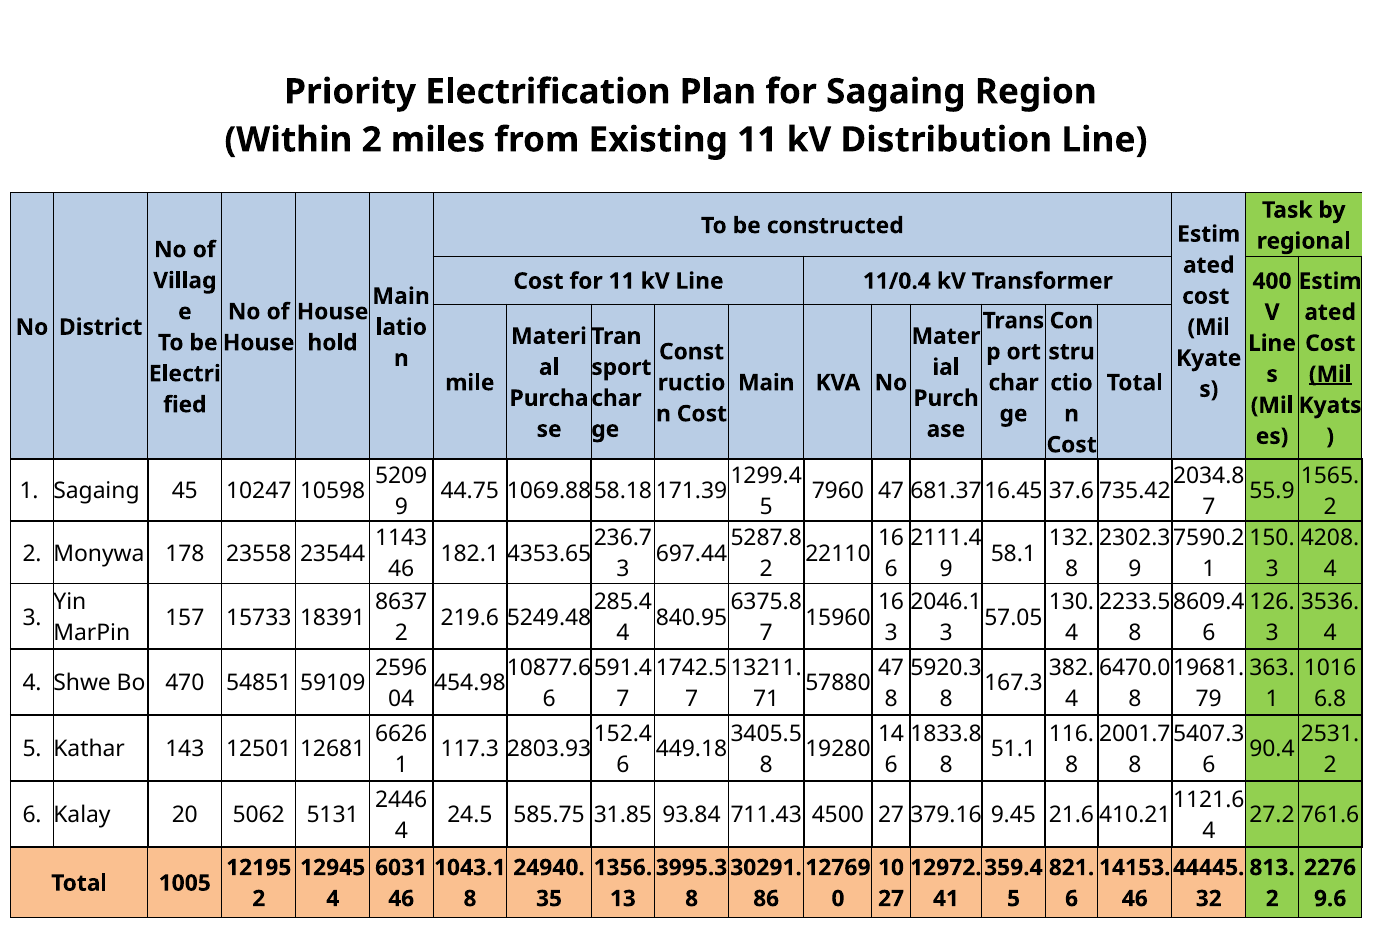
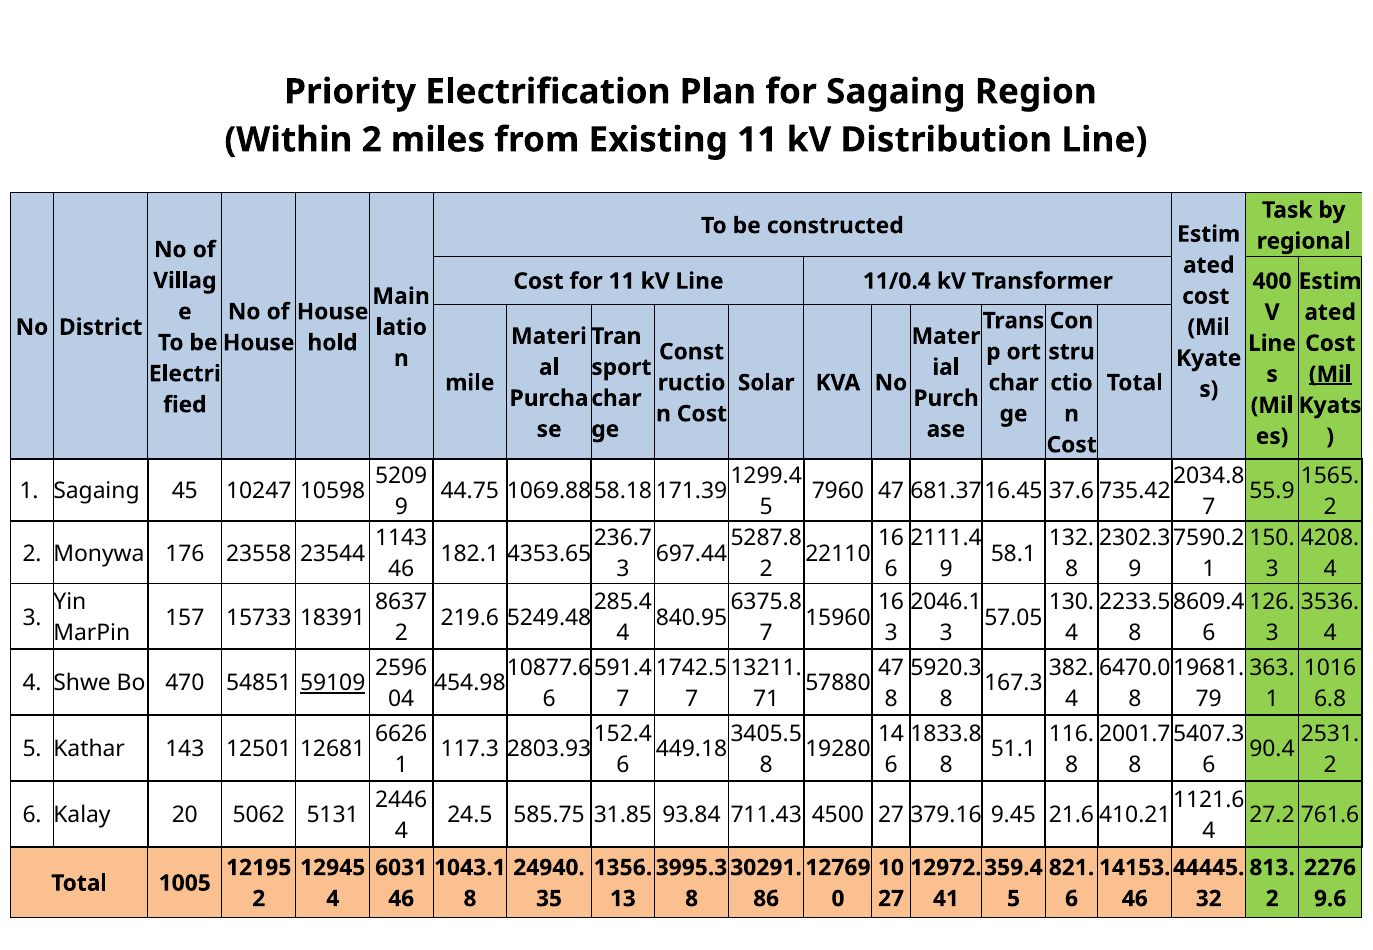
Main: Main -> Solar (766, 383)
178: 178 -> 176 (185, 554)
59109 underline: none -> present (333, 684)
